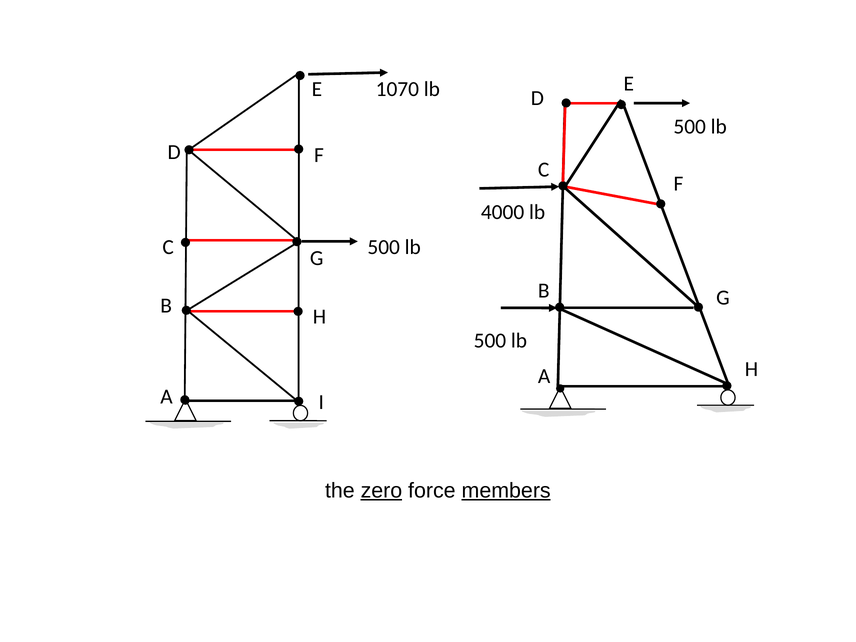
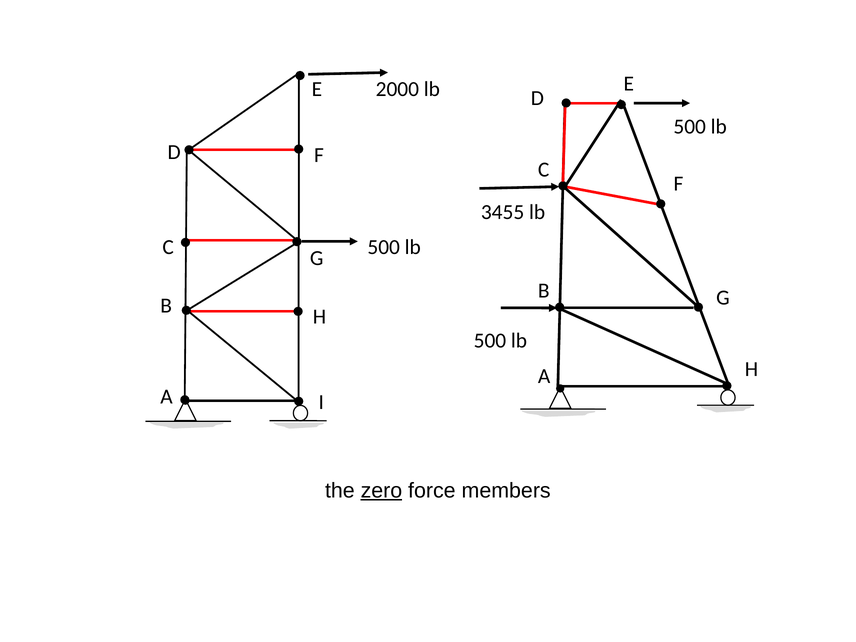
1070: 1070 -> 2000 (397, 89)
4000: 4000 -> 3455 (503, 212)
members underline: present -> none (506, 490)
